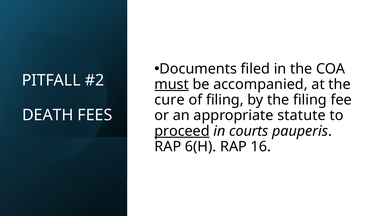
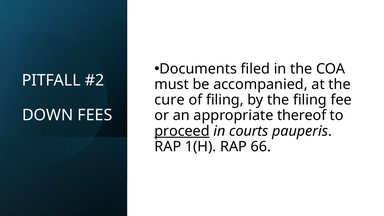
must underline: present -> none (172, 84)
DEATH: DEATH -> DOWN (48, 115)
statute: statute -> thereof (302, 115)
6(H: 6(H -> 1(H (201, 147)
16: 16 -> 66 (261, 147)
